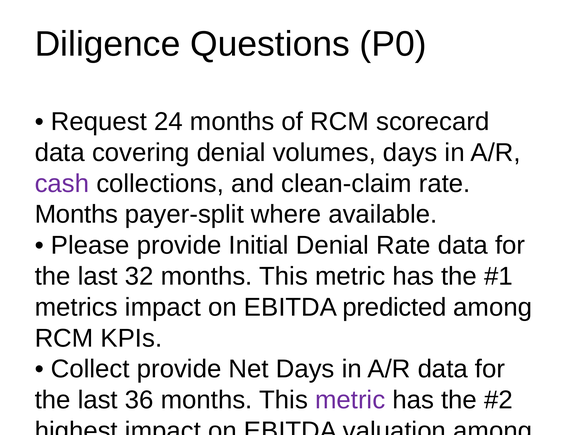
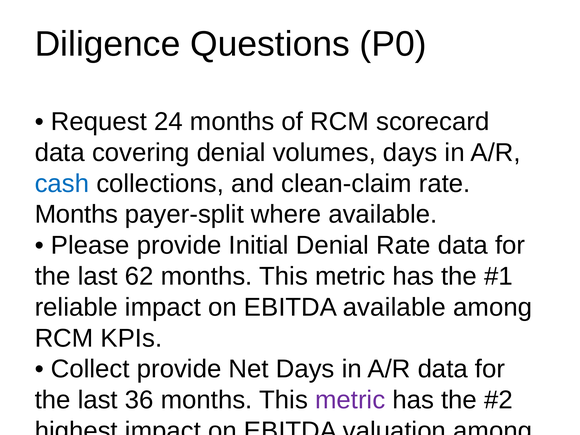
cash colour: purple -> blue (62, 184)
32: 32 -> 62 (139, 276)
metrics: metrics -> reliable (76, 307)
EBITDA predicted: predicted -> available (394, 307)
